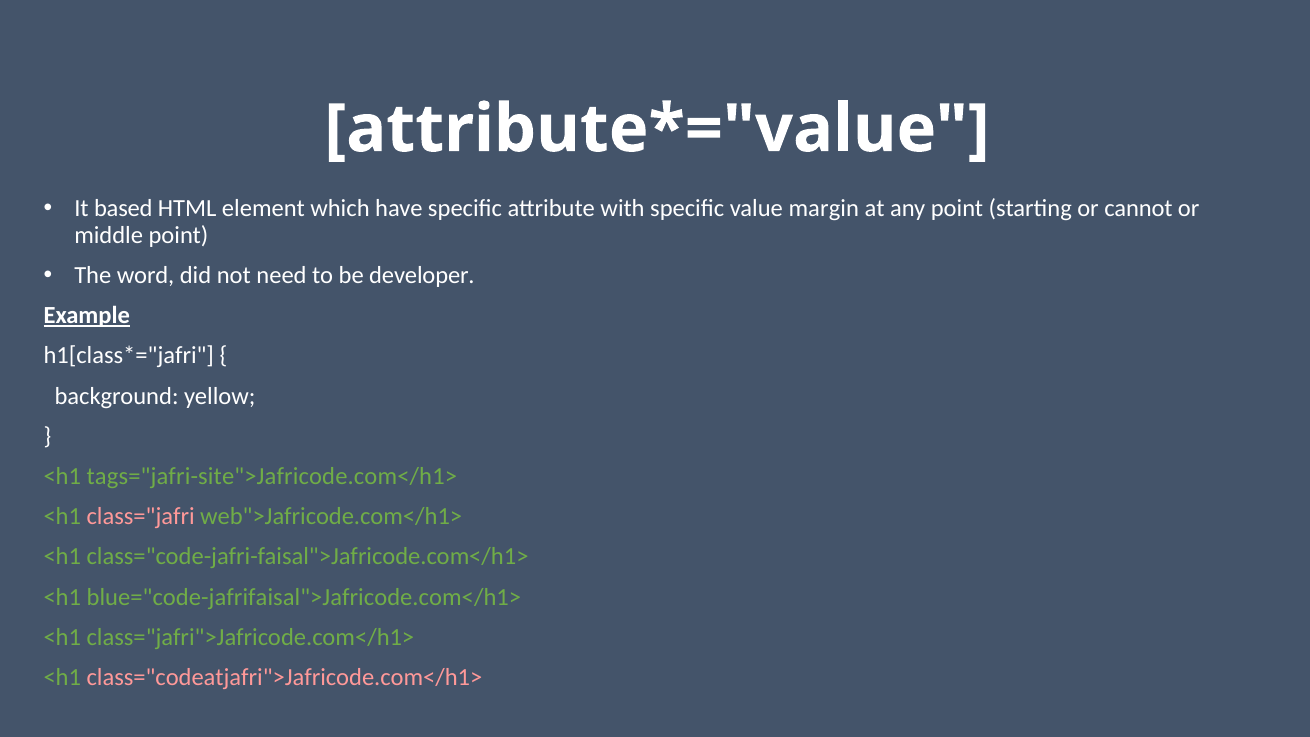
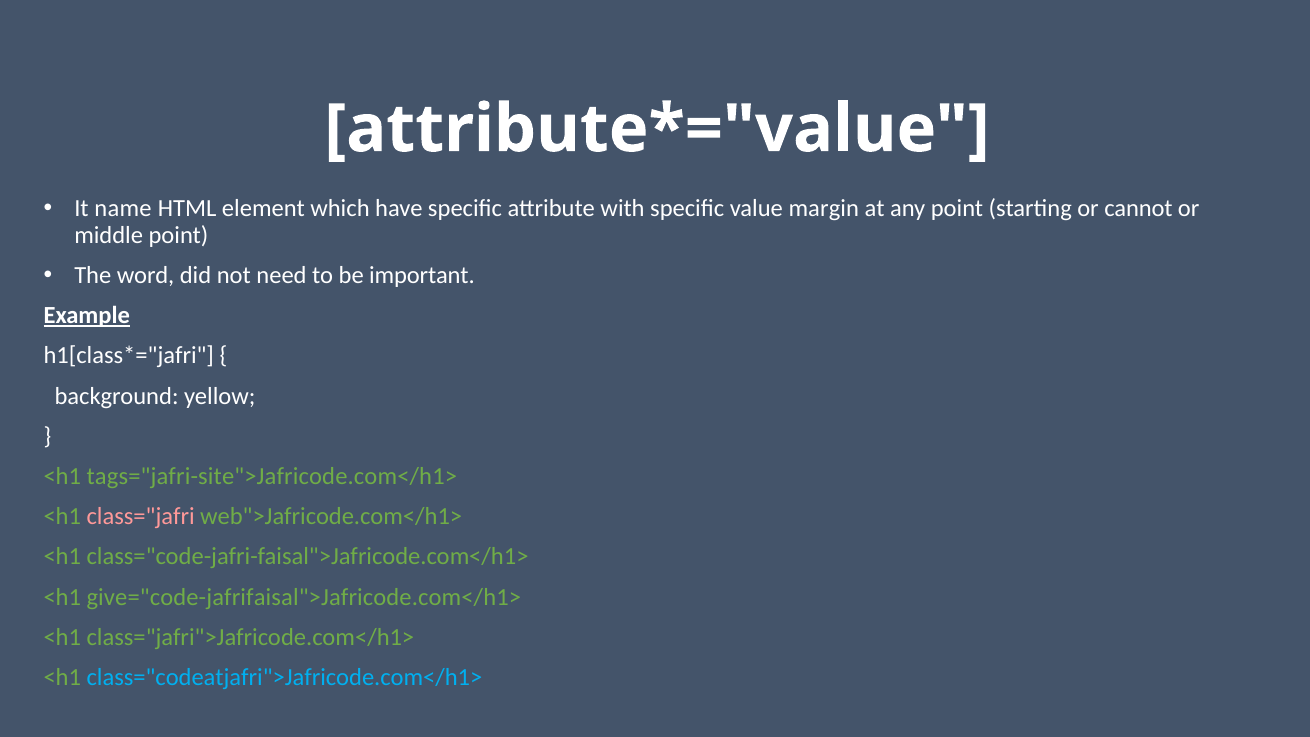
based: based -> name (123, 209)
developer: developer -> important (422, 275)
blue="code-jafrifaisal">Jafricode.com</h1>: blue="code-jafrifaisal">Jafricode.com</h1> -> give="code-jafrifaisal">Jafricode.com</h1> (304, 597)
class="codeatjafri">Jafricode.com</h1> colour: pink -> light blue (284, 677)
